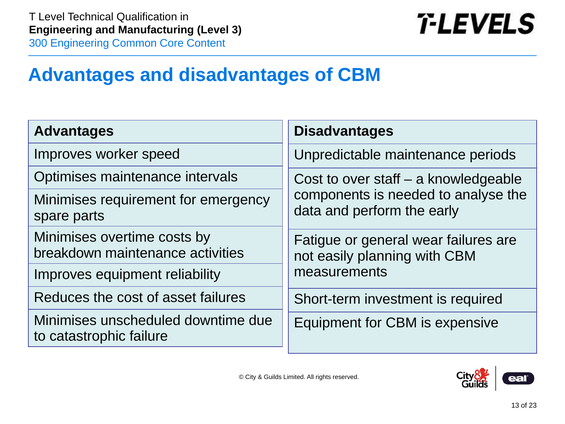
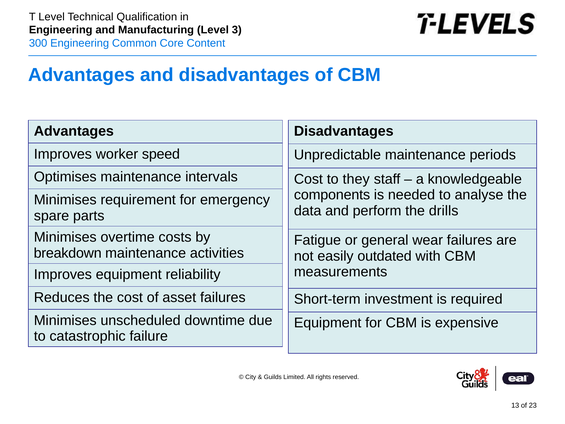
over: over -> they (356, 179)
early: early -> drills (444, 211)
planning: planning -> outdated (385, 256)
